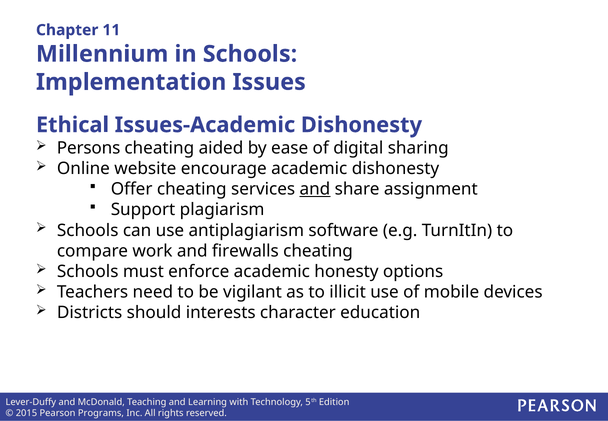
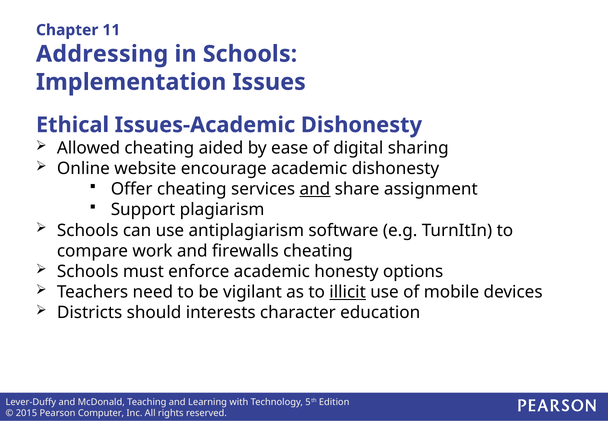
Millennium: Millennium -> Addressing (102, 54)
Persons: Persons -> Allowed (89, 148)
illicit underline: none -> present (348, 292)
Programs: Programs -> Computer (101, 413)
